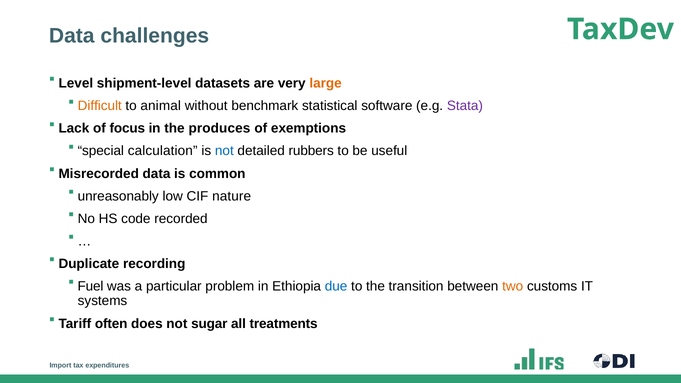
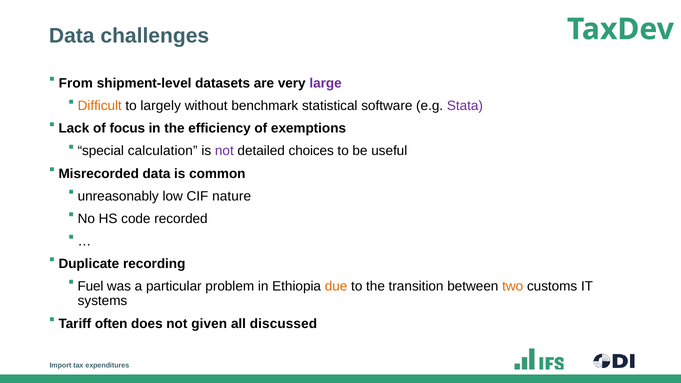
Level: Level -> From (76, 83)
large colour: orange -> purple (326, 83)
animal: animal -> largely (161, 106)
produces: produces -> efficiency (220, 129)
not colour: blue -> purple (224, 151)
rubbers: rubbers -> choices (311, 151)
due colour: blue -> orange (336, 286)
sugar: sugar -> given (209, 324)
treatments: treatments -> discussed (283, 324)
